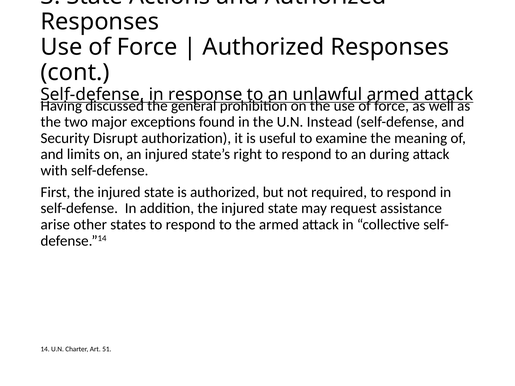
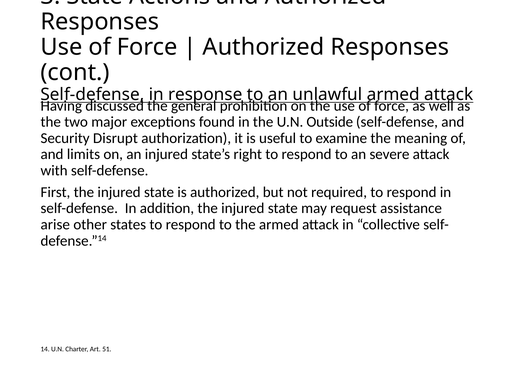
Instead: Instead -> Outside (330, 122)
during: during -> severe (389, 154)
